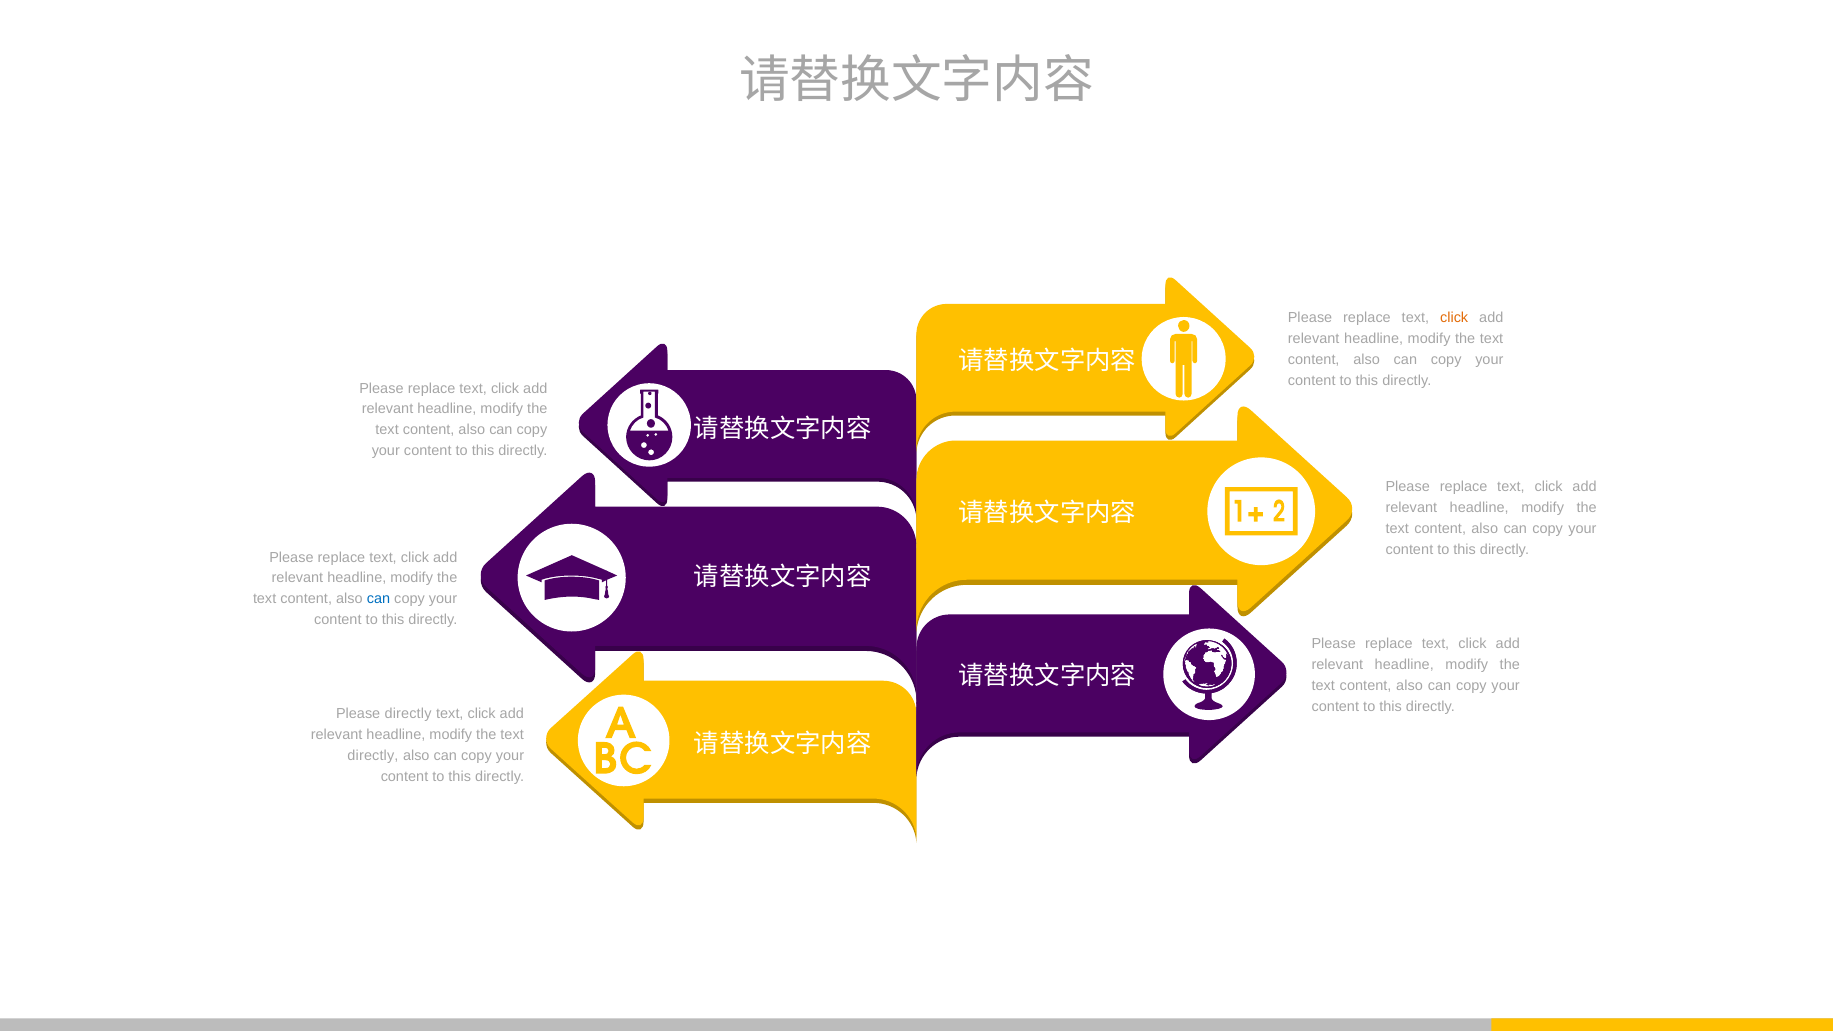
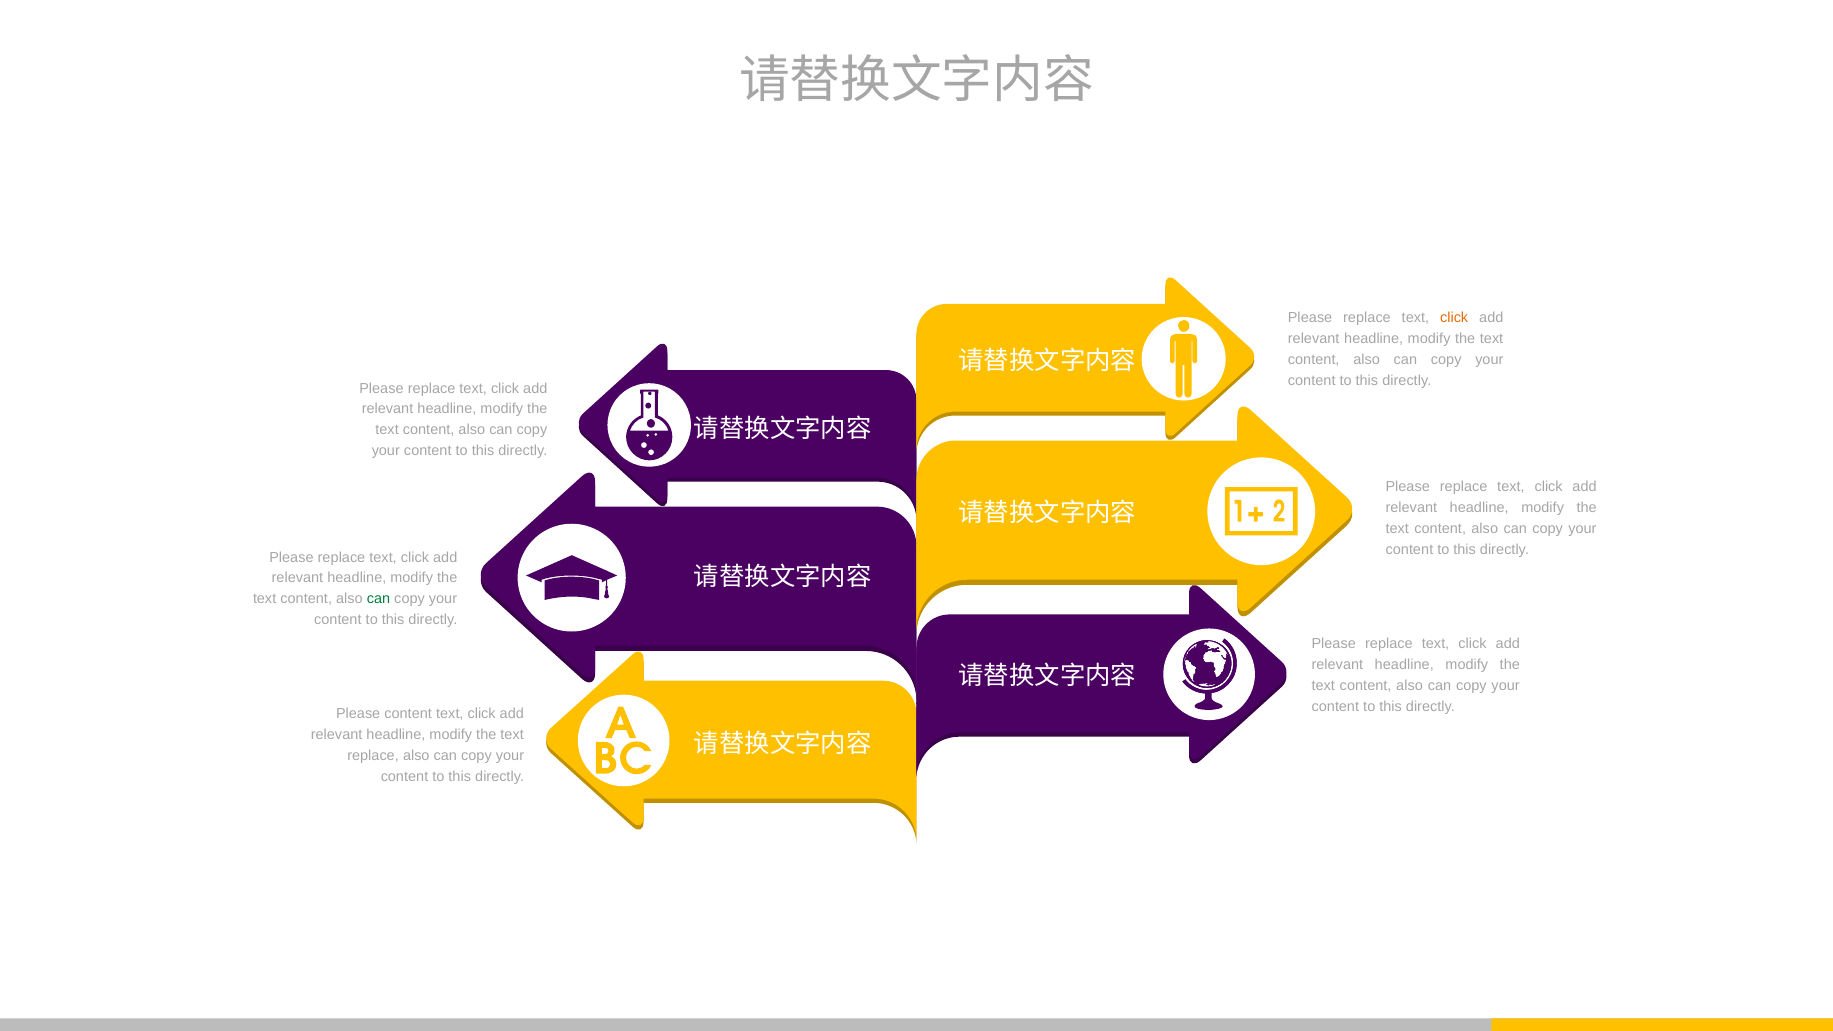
can colour: blue -> green (378, 599)
Please directly: directly -> content (408, 714)
directly: directly -> replace (373, 756)
